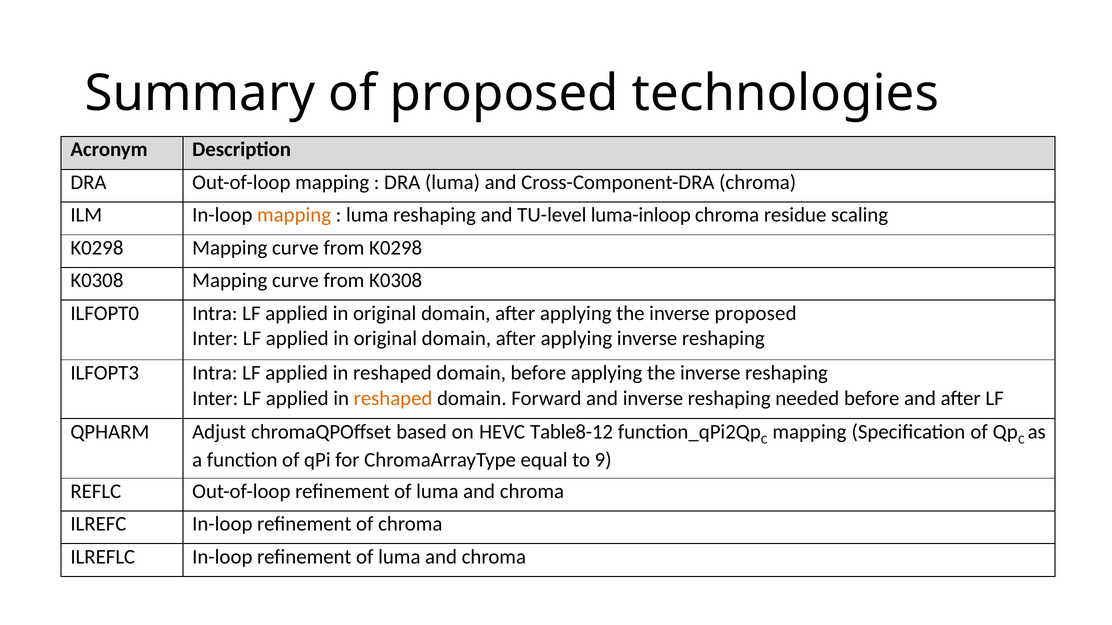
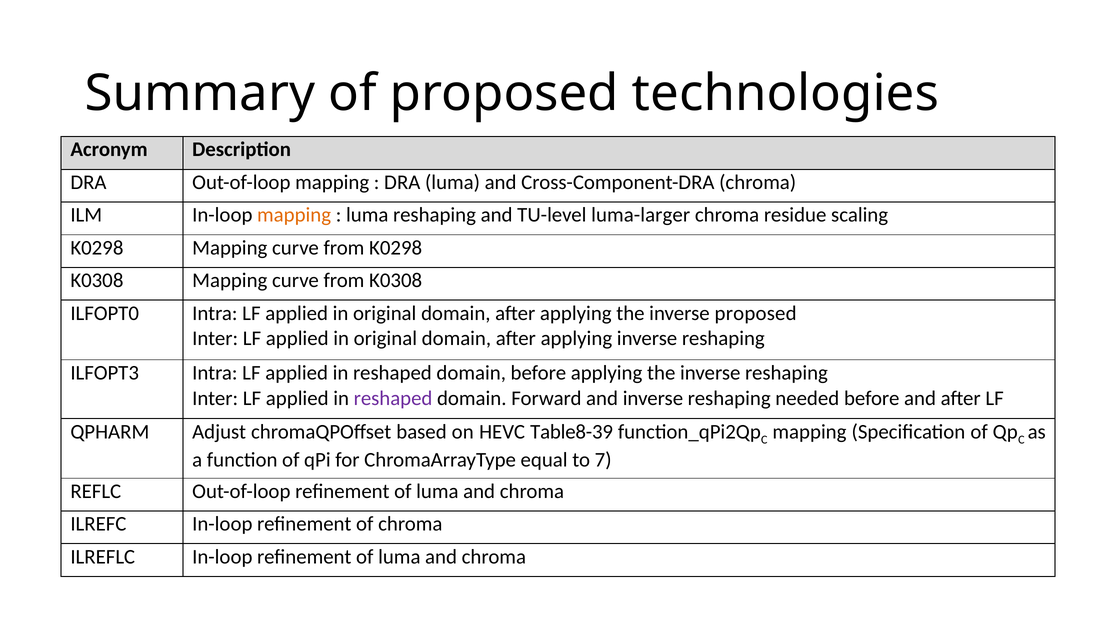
luma-inloop: luma-inloop -> luma-larger (641, 215)
reshaped colour: orange -> purple (393, 398)
Table8-12: Table8-12 -> Table8-39 (572, 432)
9: 9 -> 7 (603, 460)
